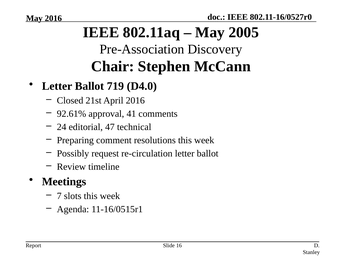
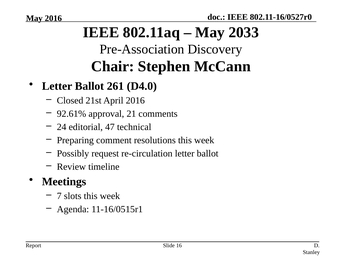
2005: 2005 -> 2033 (244, 32)
719: 719 -> 261 (115, 86)
41: 41 -> 21 (131, 114)
